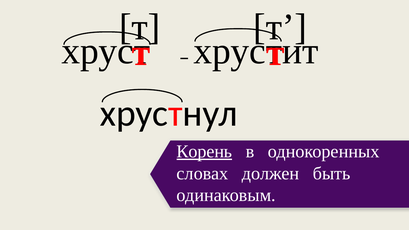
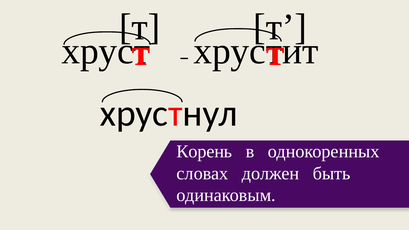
Корень underline: present -> none (204, 152)
